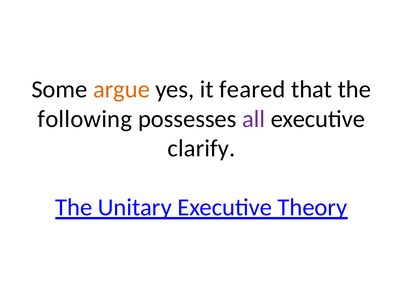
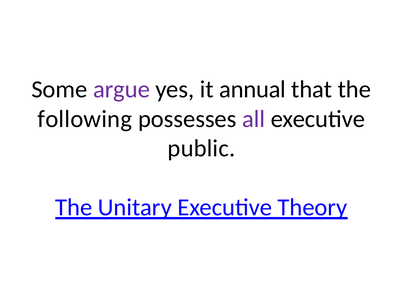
argue colour: orange -> purple (122, 89)
feared: feared -> annual (253, 89)
clarify: clarify -> public (201, 149)
